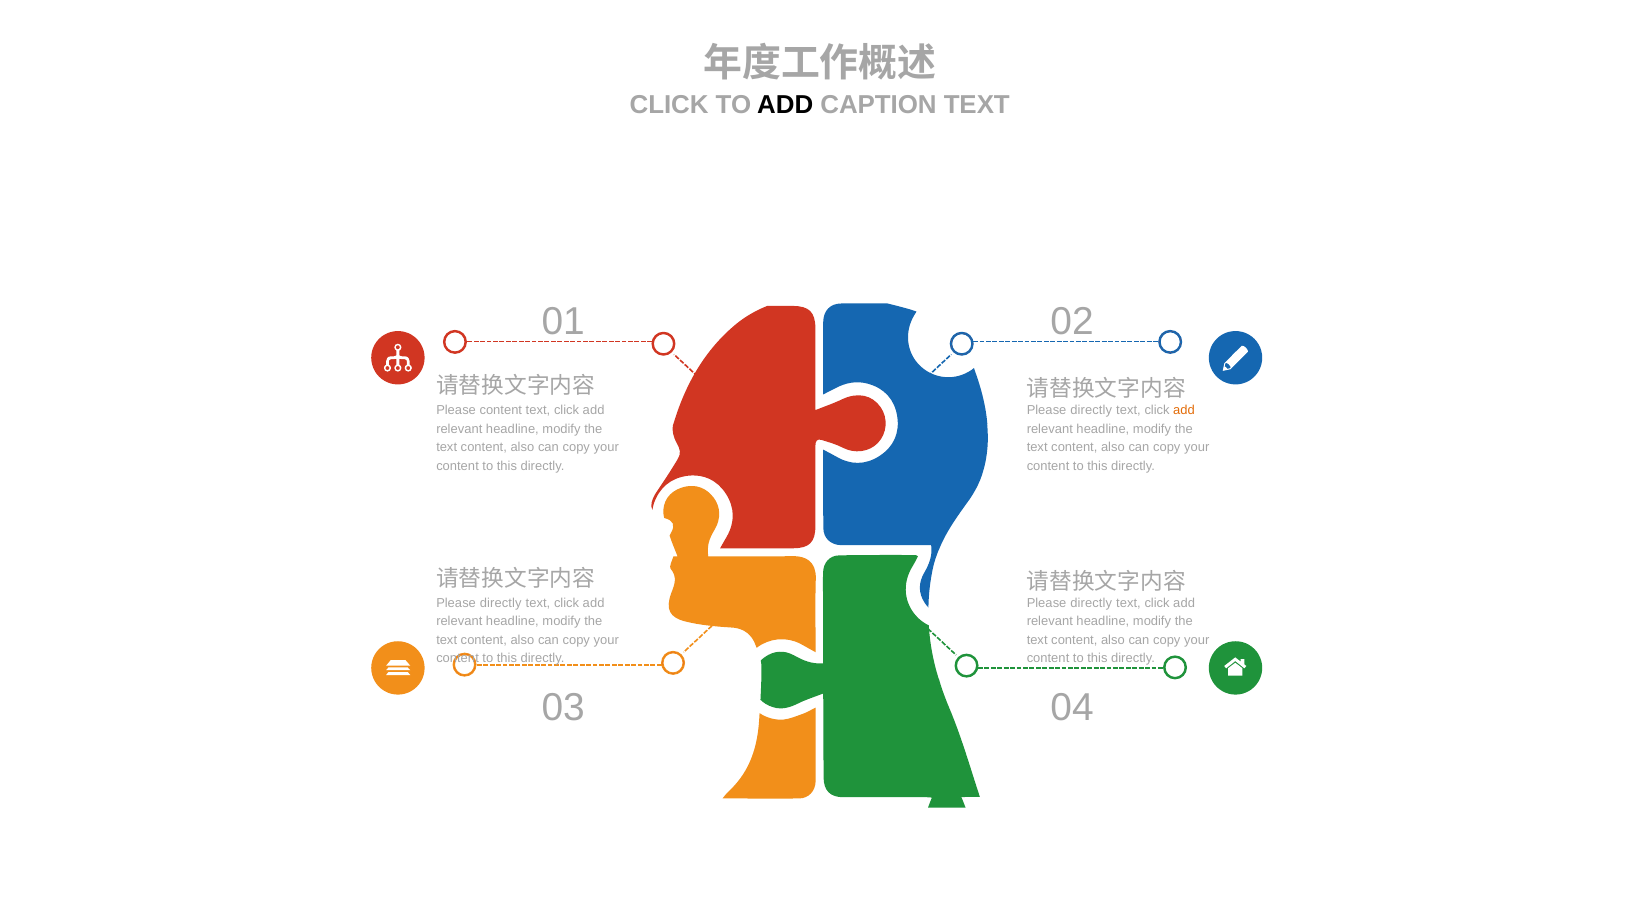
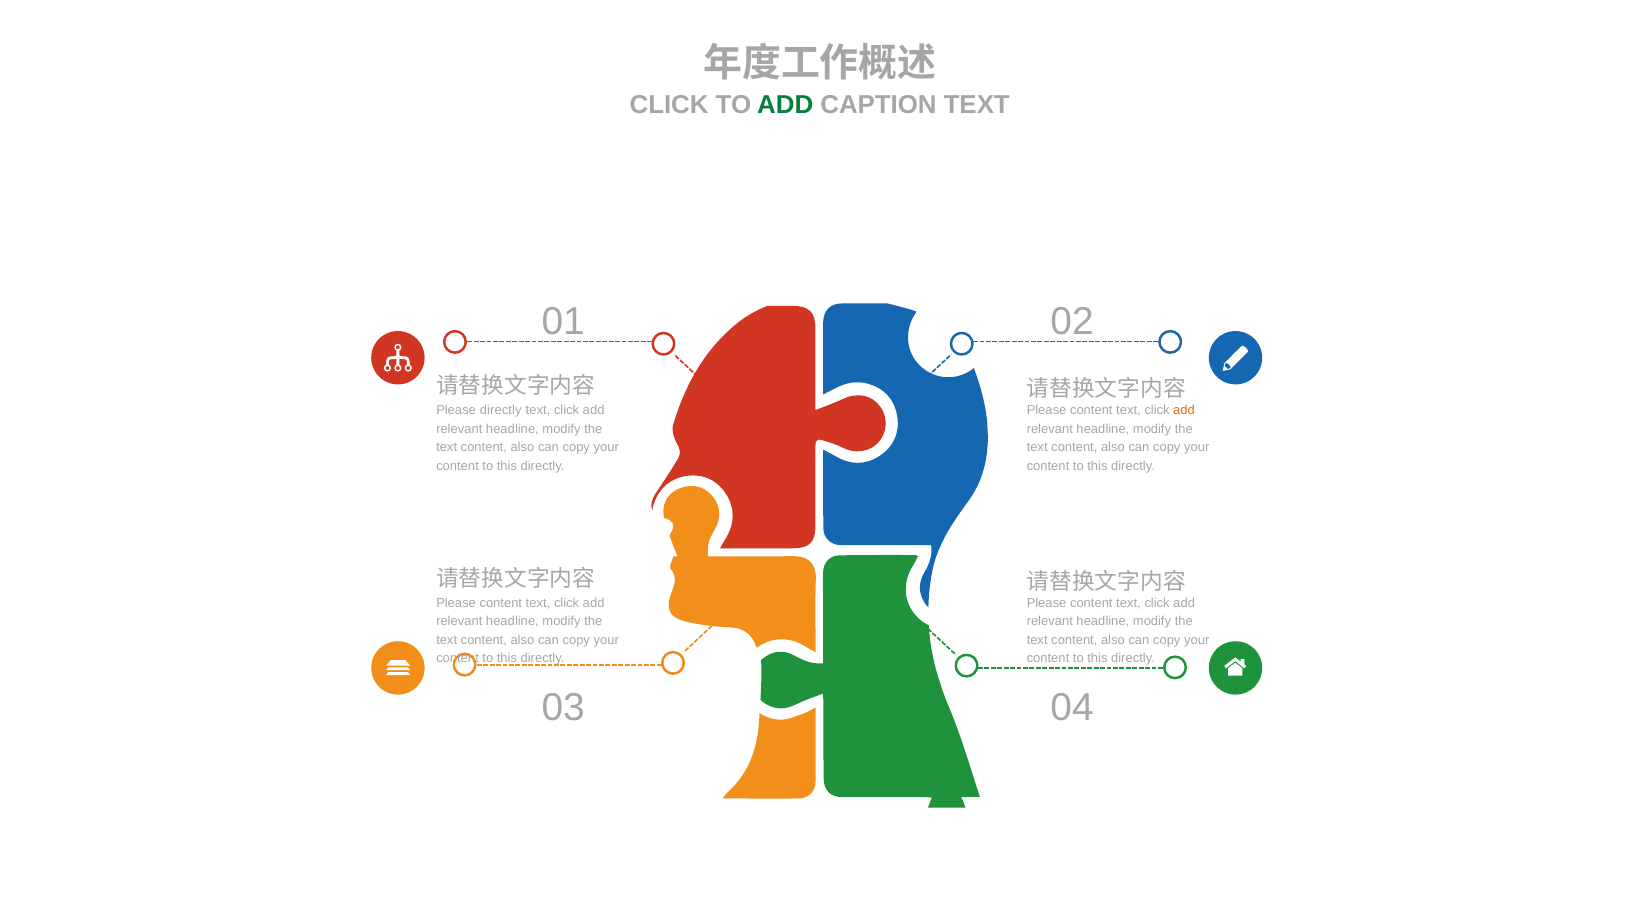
ADD colour: black -> green (785, 105)
Please content: content -> directly (501, 411)
directly: directly -> content (1091, 411)
directly: directly -> content (501, 603)
directly: directly -> content (1091, 603)
